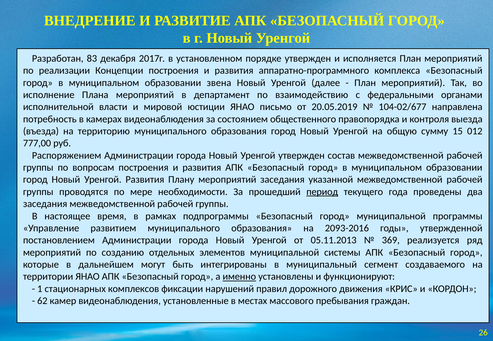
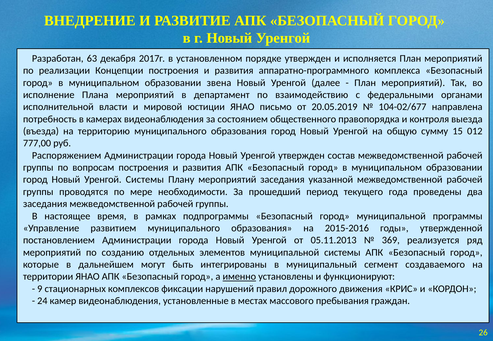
83: 83 -> 63 (92, 59)
Уренгой Развития: Развития -> Системы (145, 180)
период underline: present -> none (322, 192)
2093-2016: 2093-2016 -> 2015-2016 (347, 228)
1: 1 -> 9 (40, 289)
62: 62 -> 24 (42, 301)
